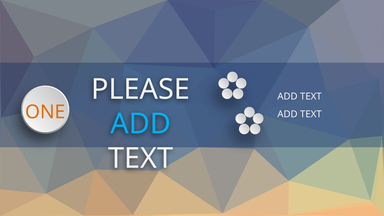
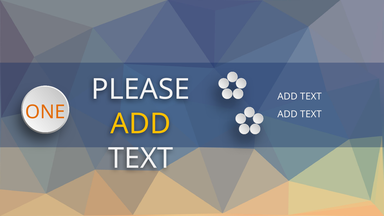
ADD colour: light blue -> yellow (141, 124)
